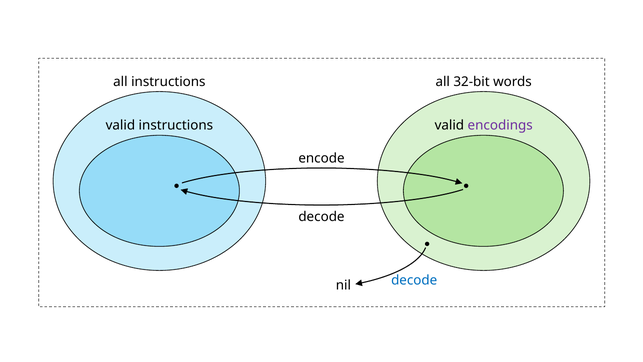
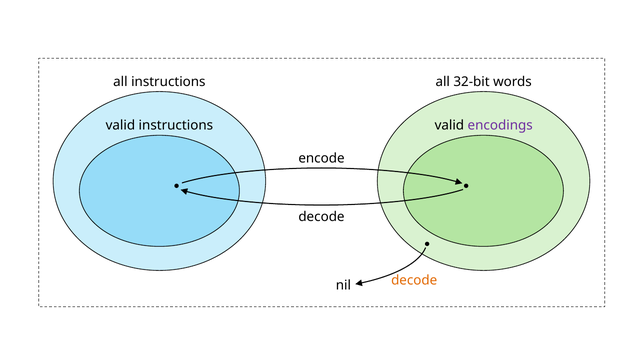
decode colour: blue -> orange (414, 280)
